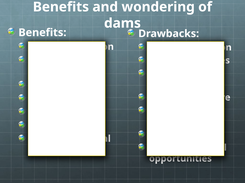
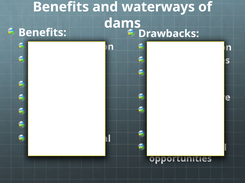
wondering: wondering -> waterways (158, 7)
